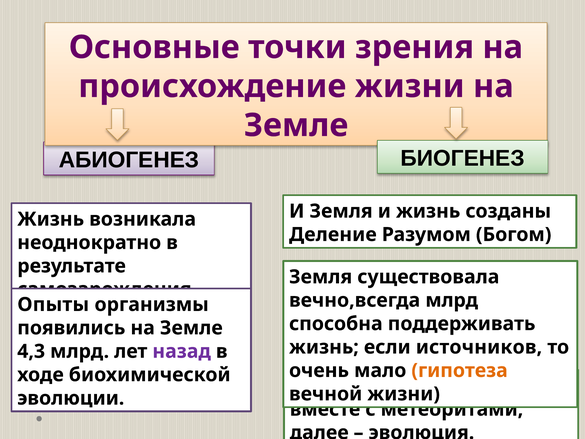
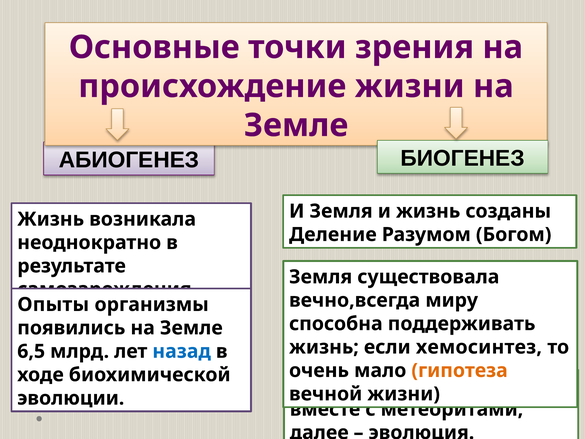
вечно,всегда млрд: млрд -> миру (452, 300)
источников: источников -> хемосинтез (479, 347)
4,3: 4,3 -> 6,5 (31, 351)
назад colour: purple -> blue (182, 351)
